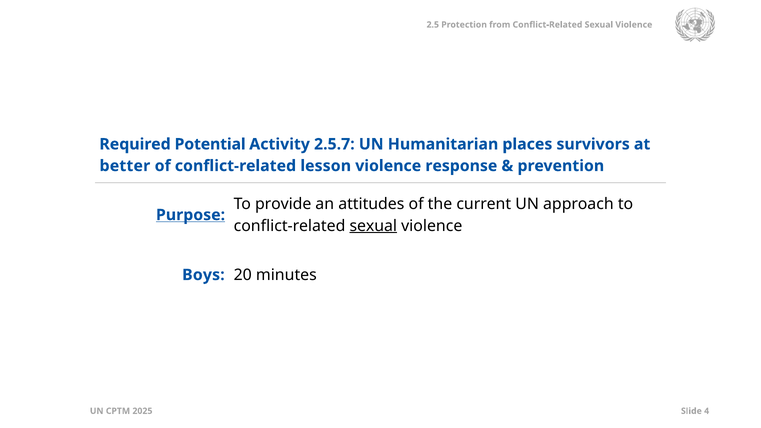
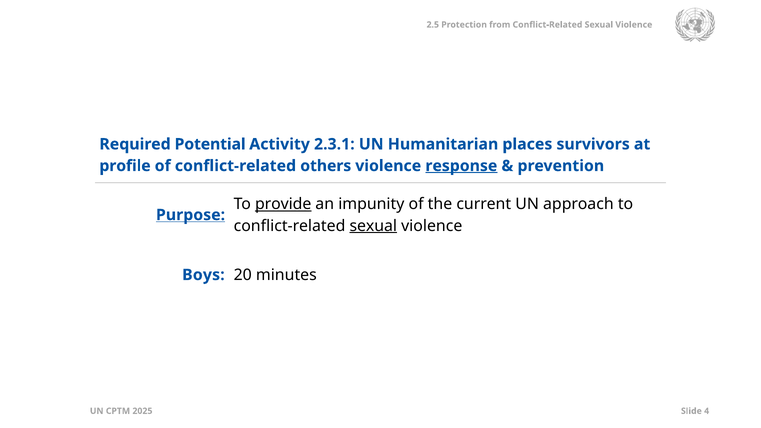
2.5.7: 2.5.7 -> 2.3.1 (334, 144)
better: better -> profile (125, 166)
lesson: lesson -> others (326, 166)
response underline: none -> present (461, 166)
provide underline: none -> present (283, 204)
attitudes: attitudes -> impunity (371, 204)
